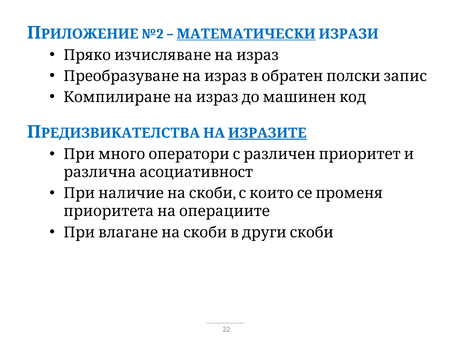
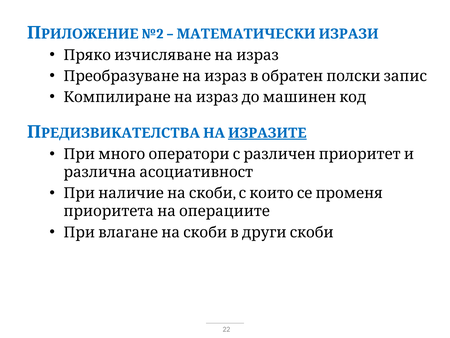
МАТЕМАТИЧЕСКИ underline: present -> none (246, 34)
